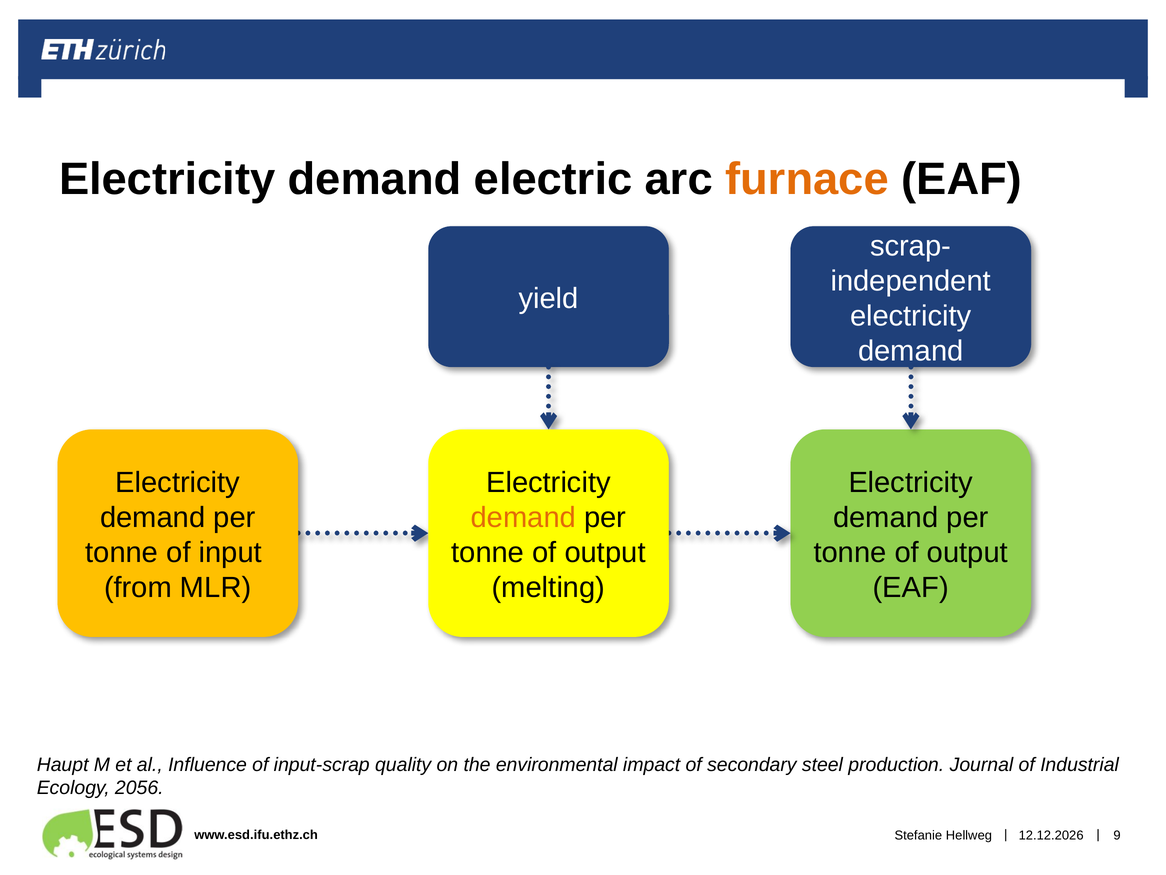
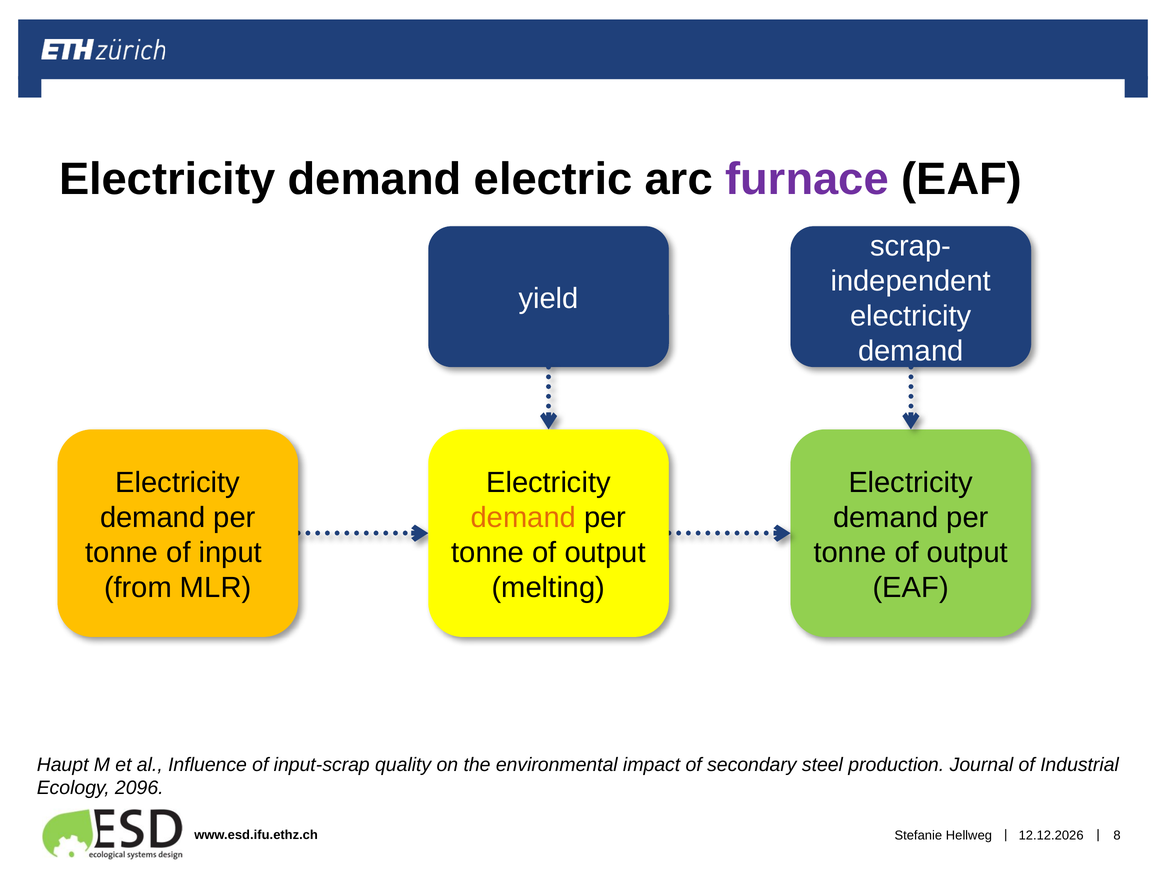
furnace colour: orange -> purple (807, 179)
2056: 2056 -> 2096 (139, 788)
9: 9 -> 8 (1117, 835)
